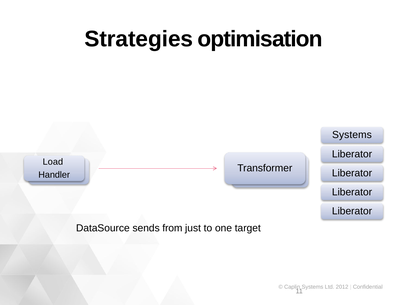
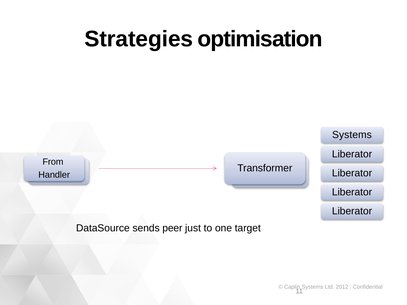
Load: Load -> From (53, 162)
from: from -> peer (172, 228)
